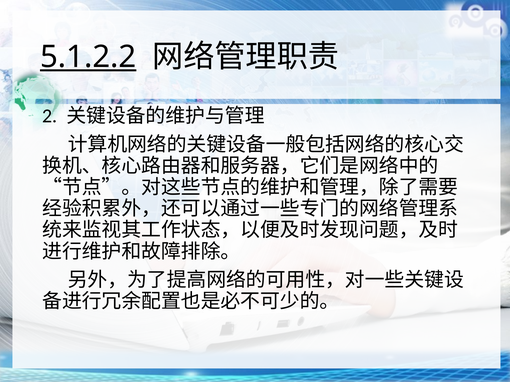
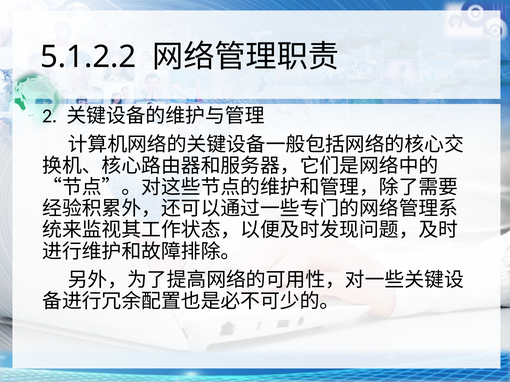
5.1.2.2 underline: present -> none (88, 57)
